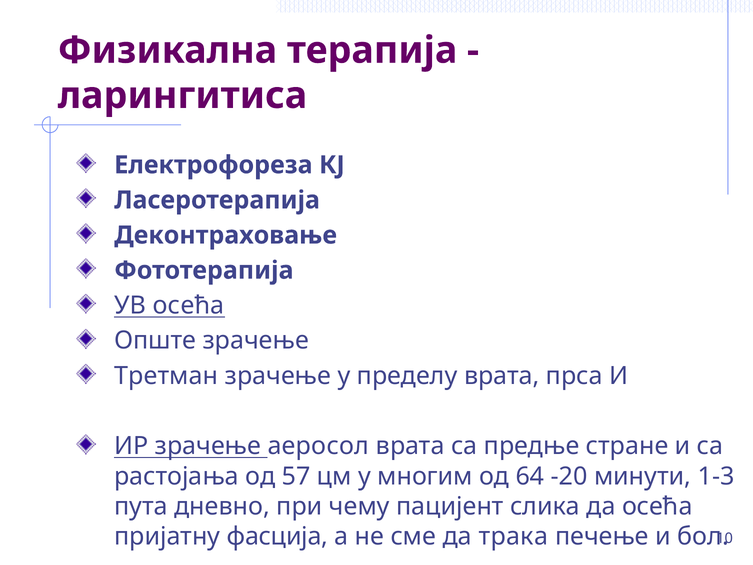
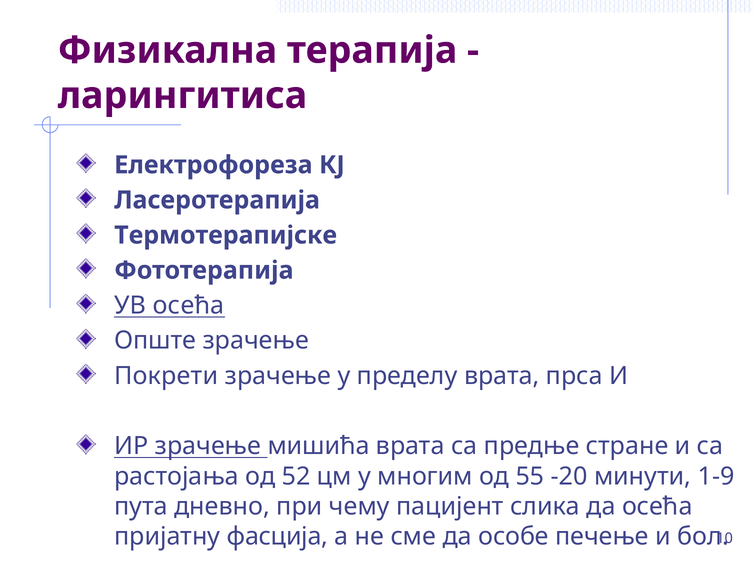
Деконтраховање: Деконтраховање -> Термотерапијске (226, 235)
Третман: Третман -> Покрети (166, 376)
аеросол: аеросол -> мишића (319, 446)
57: 57 -> 52 (296, 476)
64: 64 -> 55 (530, 476)
1-3: 1-3 -> 1-9 (716, 476)
трака: трака -> особе (514, 536)
